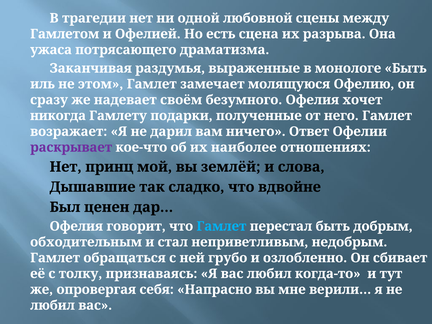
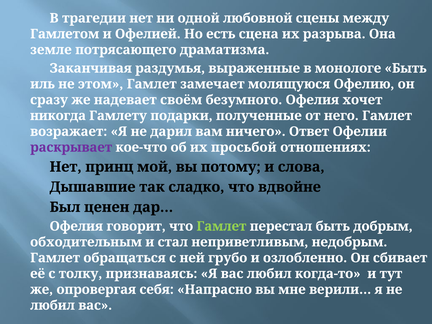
ужаса: ужаса -> земле (51, 50)
наиболее: наиболее -> просьбой (244, 147)
землёй: землёй -> потому (231, 167)
Гамлет colour: light blue -> light green (221, 226)
